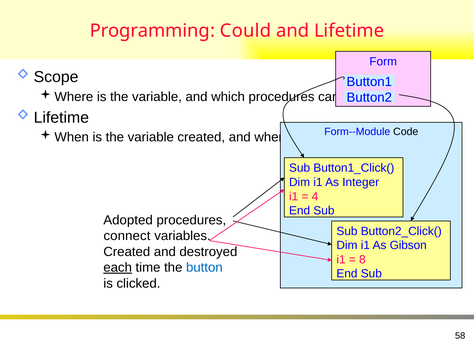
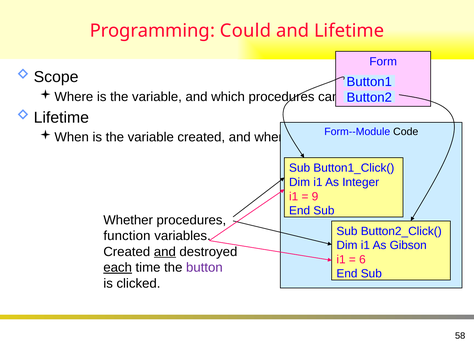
4: 4 -> 9 (315, 197)
Adopted: Adopted -> Whether (128, 221)
connect: connect -> function (127, 236)
and underline: none -> present (165, 252)
8: 8 -> 6 (362, 260)
button colour: blue -> purple (204, 268)
